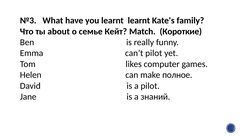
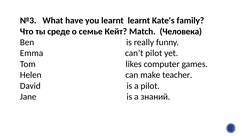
about: about -> среде (59, 31)
Короткие: Короткие -> Человека (181, 31)
полное: полное -> teacher (177, 75)
